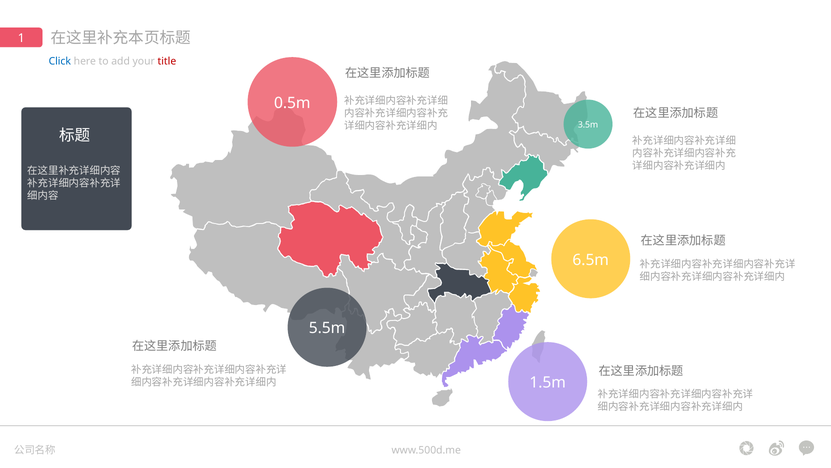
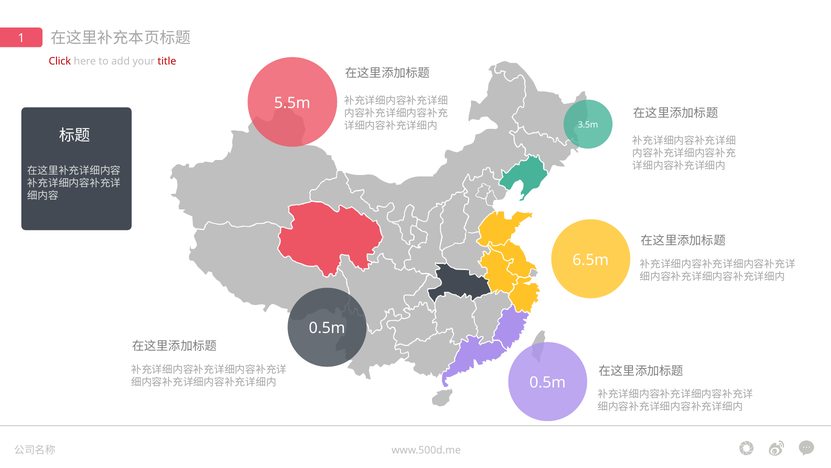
Click colour: blue -> red (60, 61)
0.5m: 0.5m -> 5.5m (292, 103)
5.5m: 5.5m -> 0.5m (327, 328)
1.5m: 1.5m -> 0.5m (548, 382)
